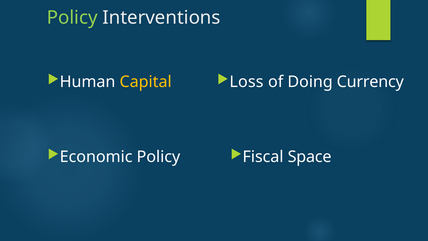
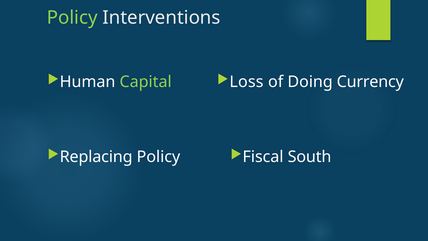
Capital colour: yellow -> light green (146, 82)
Economic: Economic -> Replacing (96, 157)
Space: Space -> South (310, 157)
